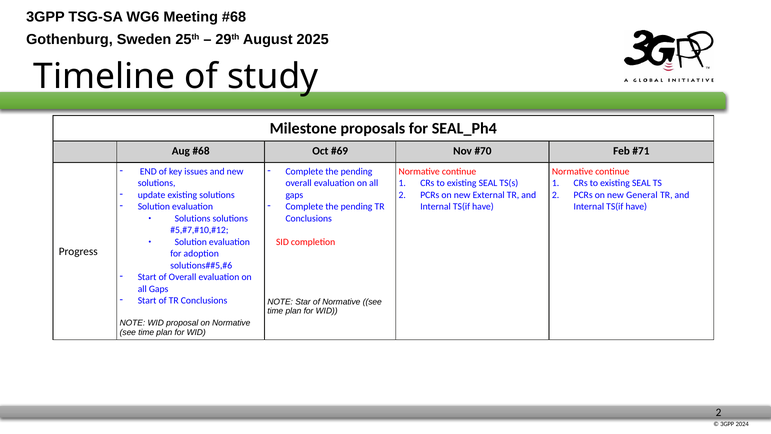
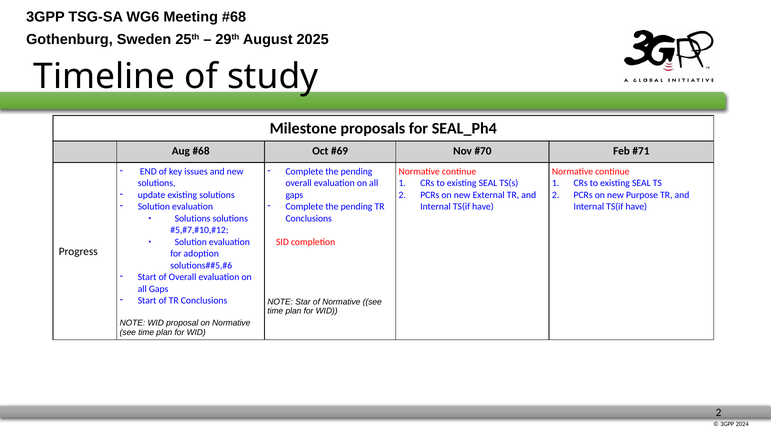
General: General -> Purpose (642, 195)
